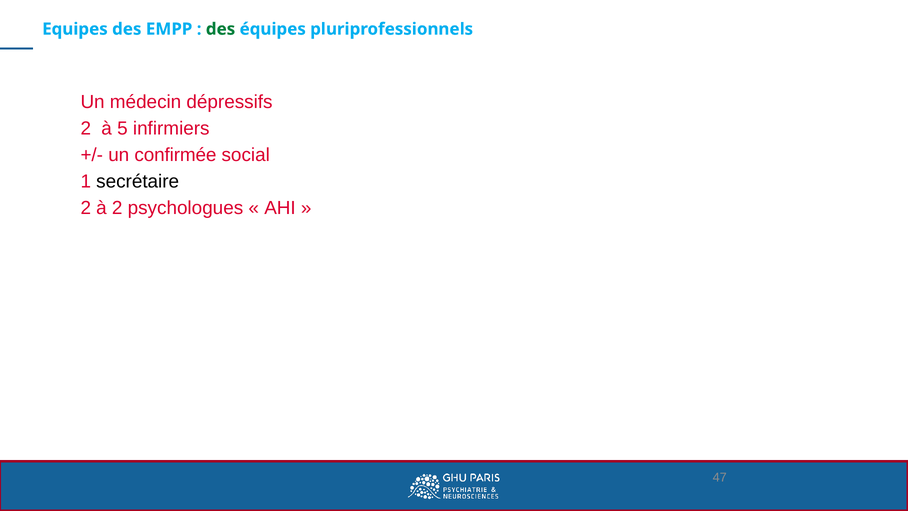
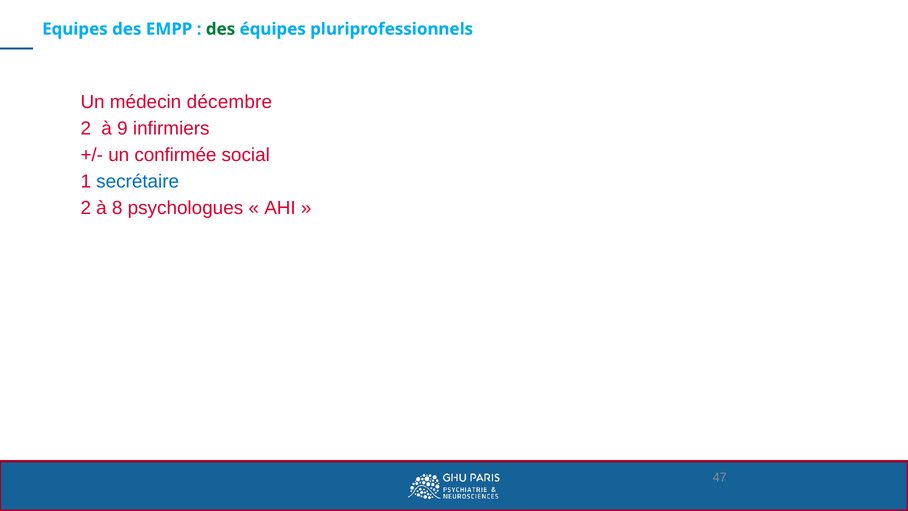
dépressifs: dépressifs -> décembre (229, 102)
5: 5 -> 9 (122, 129)
secrétaire colour: black -> blue (138, 182)
à 2: 2 -> 8 (117, 208)
